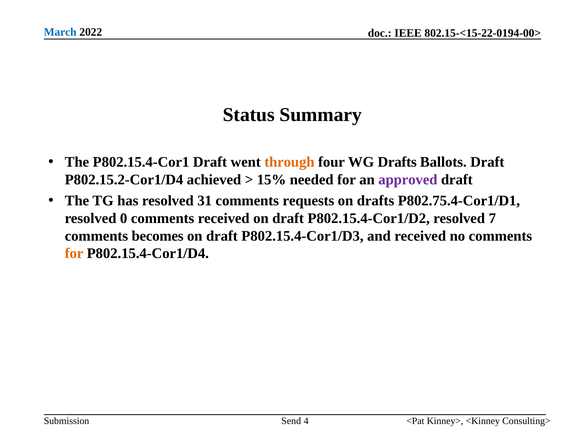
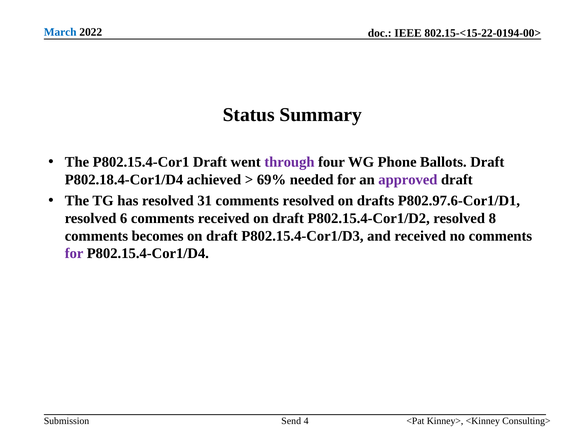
through colour: orange -> purple (289, 162)
WG Drafts: Drafts -> Phone (397, 162)
P802.15.2-Cor1/D4: P802.15.2-Cor1/D4 -> P802.18.4-Cor1/D4 (124, 179)
15%: 15% -> 69% (271, 179)
comments requests: requests -> resolved (308, 201)
P802.75.4-Cor1/D1: P802.75.4-Cor1/D1 -> P802.97.6-Cor1/D1 (459, 201)
0: 0 -> 6 (124, 218)
7: 7 -> 8 (492, 218)
for colour: orange -> purple (74, 253)
